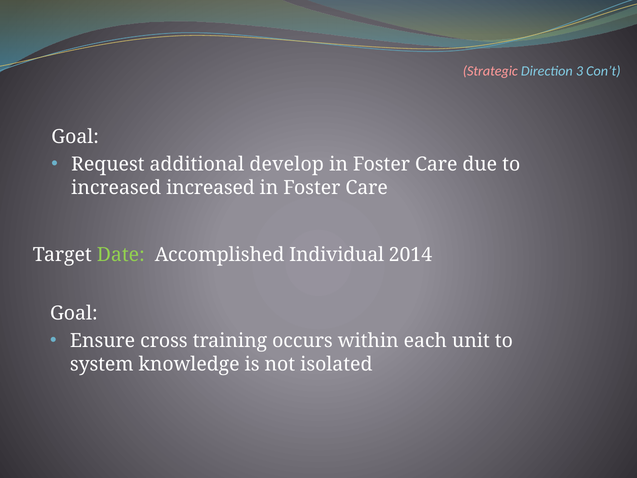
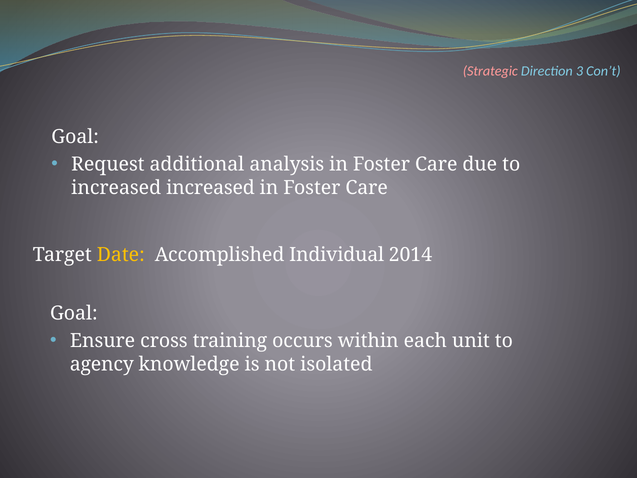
develop: develop -> analysis (287, 164)
Date colour: light green -> yellow (121, 255)
system: system -> agency (102, 364)
